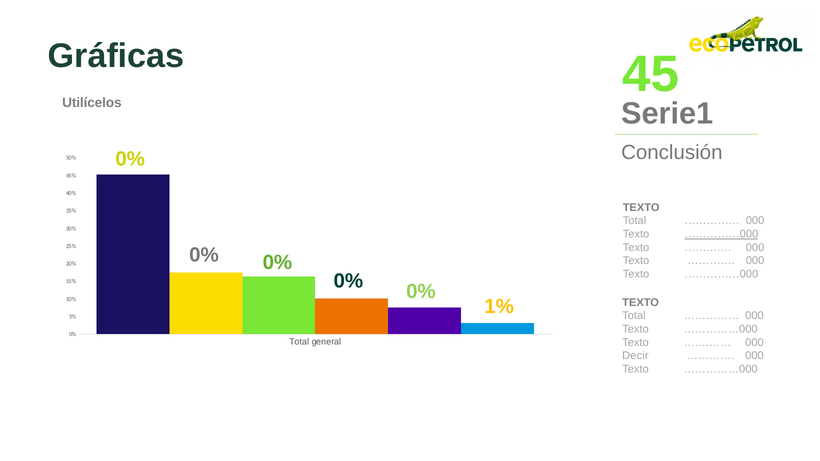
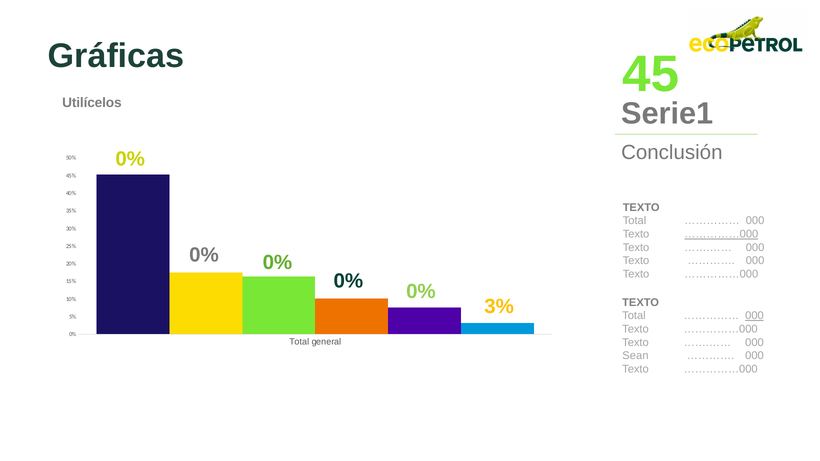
1%: 1% -> 3% (499, 307)
000 underline: none -> present (754, 316)
Decir: Decir -> Sean (635, 356)
